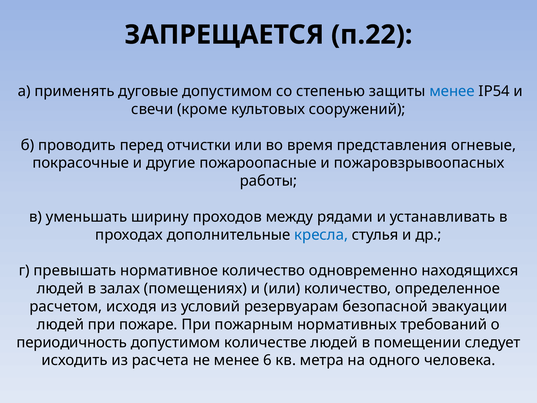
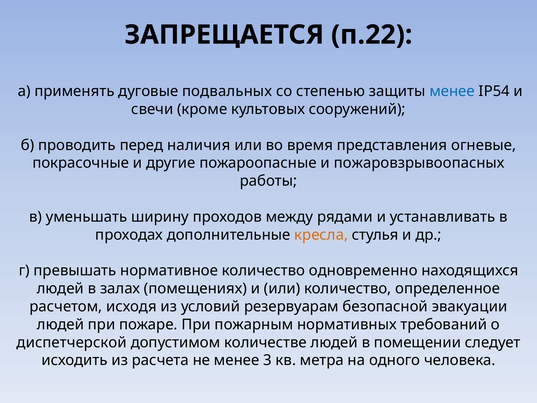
дуговые допустимом: допустимом -> подвальных (227, 91)
отчистки: отчистки -> наличия (199, 145)
кресла colour: blue -> orange (321, 235)
периодичность: периодичность -> диспетчерской (72, 342)
6: 6 -> 3 (267, 360)
